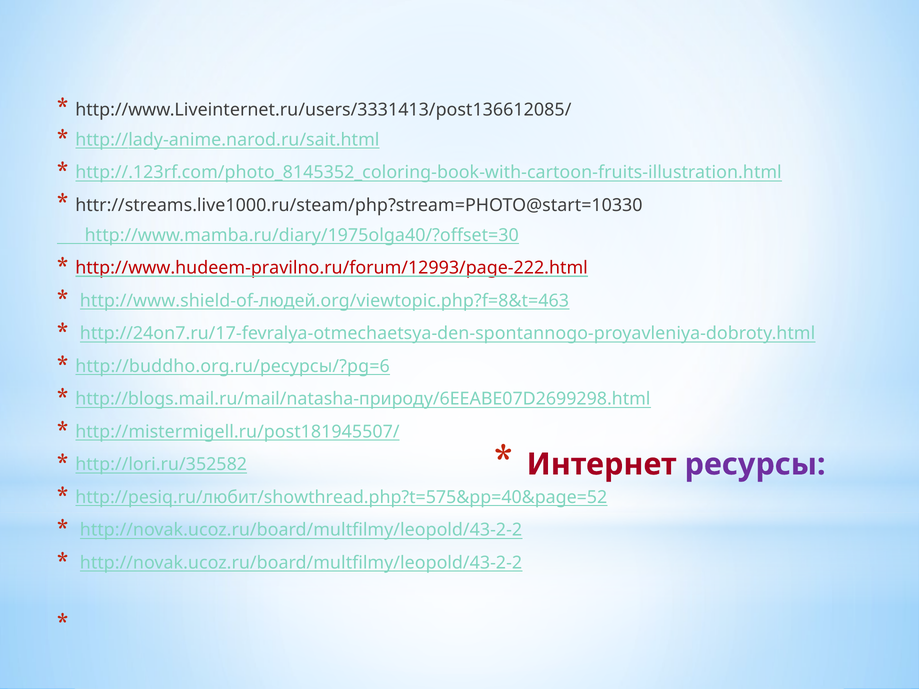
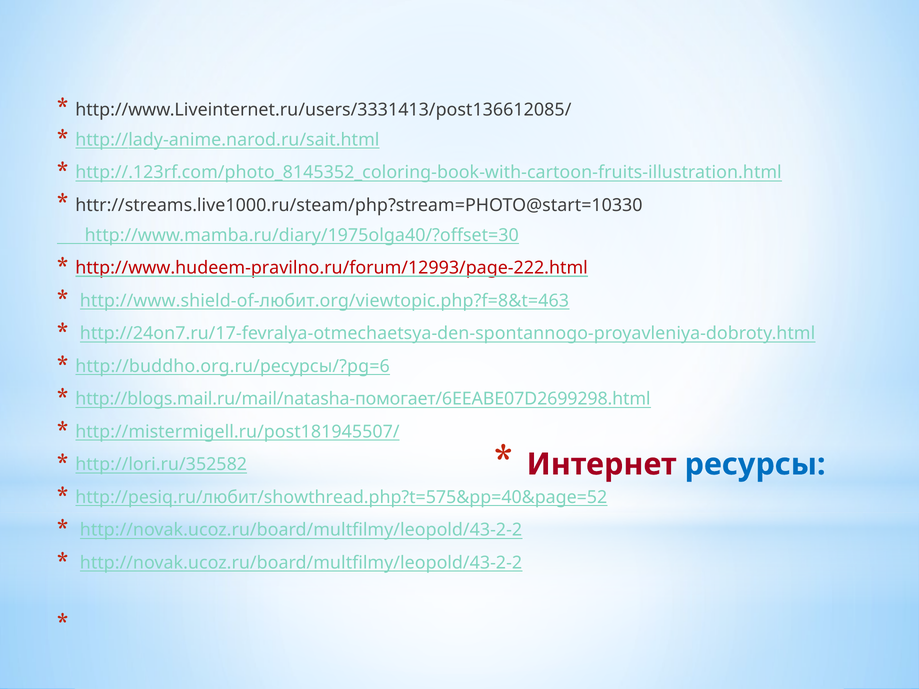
http://www.shield-of-людей.org/viewtopic.php?f=8&t=463: http://www.shield-of-людей.org/viewtopic.php?f=8&t=463 -> http://www.shield-of-любит.org/viewtopic.php?f=8&t=463 (324, 301)
http://blogs.mail.ru/mail/natasha-природу/6EEABE07D2699298.html: http://blogs.mail.ru/mail/natasha-природу/6EEABE07D2699298.html -> http://blogs.mail.ru/mail/natasha-помогает/6EEABE07D2699298.html (363, 399)
ресурсы colour: purple -> blue (755, 465)
